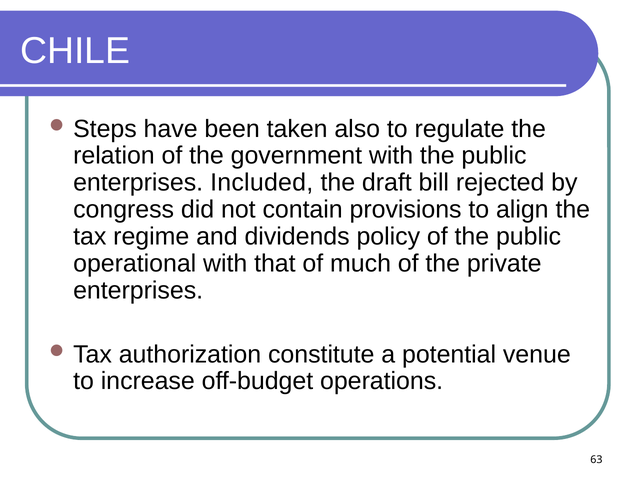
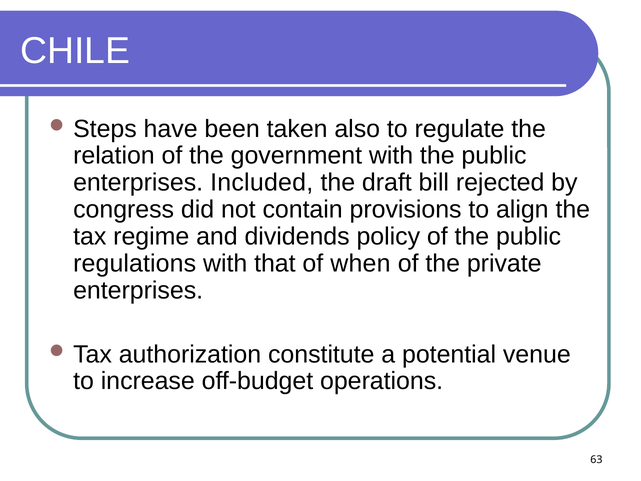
operational: operational -> regulations (135, 263)
much: much -> when (360, 263)
